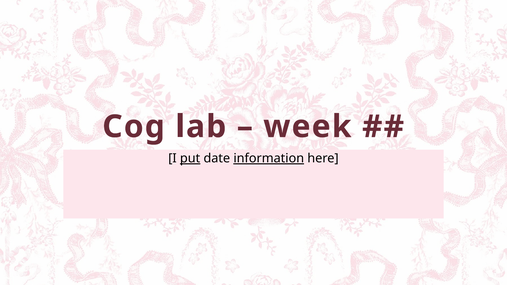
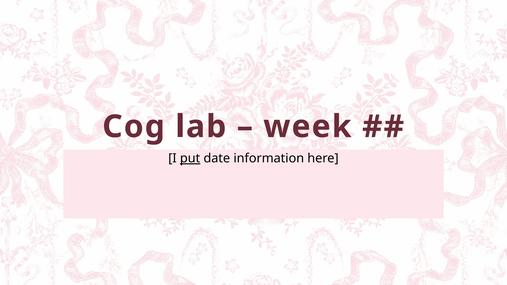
information underline: present -> none (269, 158)
